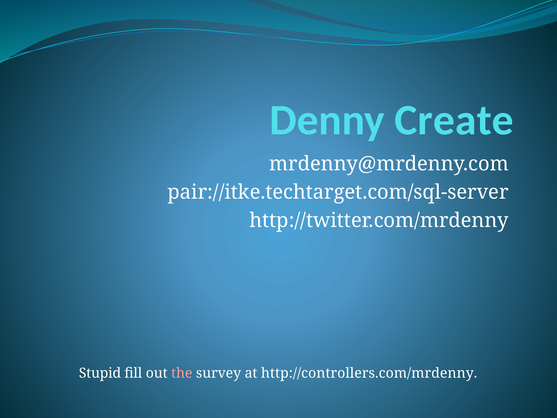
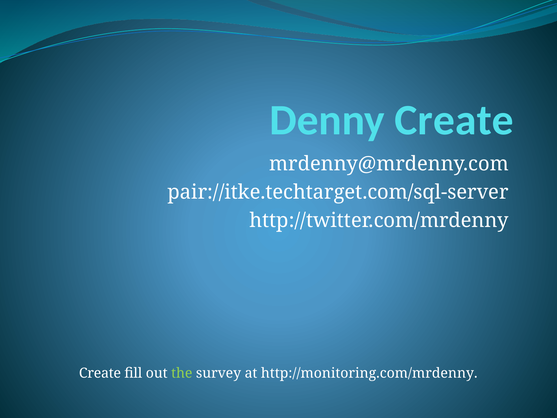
Stupid: Stupid -> Create (100, 373)
the colour: pink -> light green (182, 373)
http://controllers.com/mrdenny: http://controllers.com/mrdenny -> http://monitoring.com/mrdenny (369, 373)
